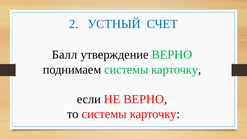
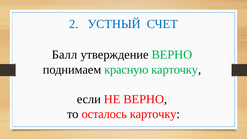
поднимаем системы: системы -> красную (126, 69)
то системы: системы -> осталось (104, 114)
